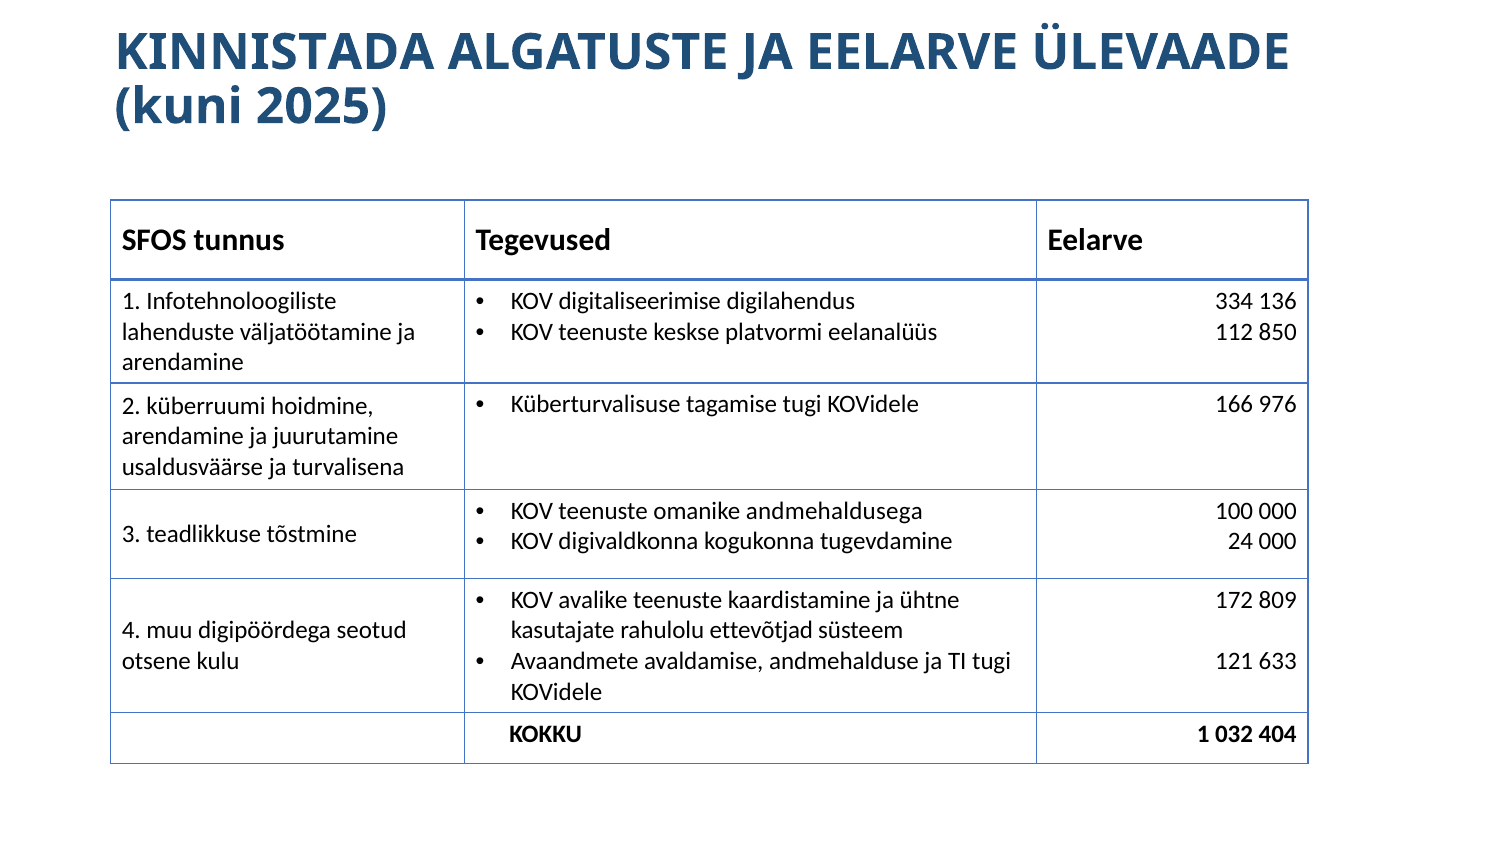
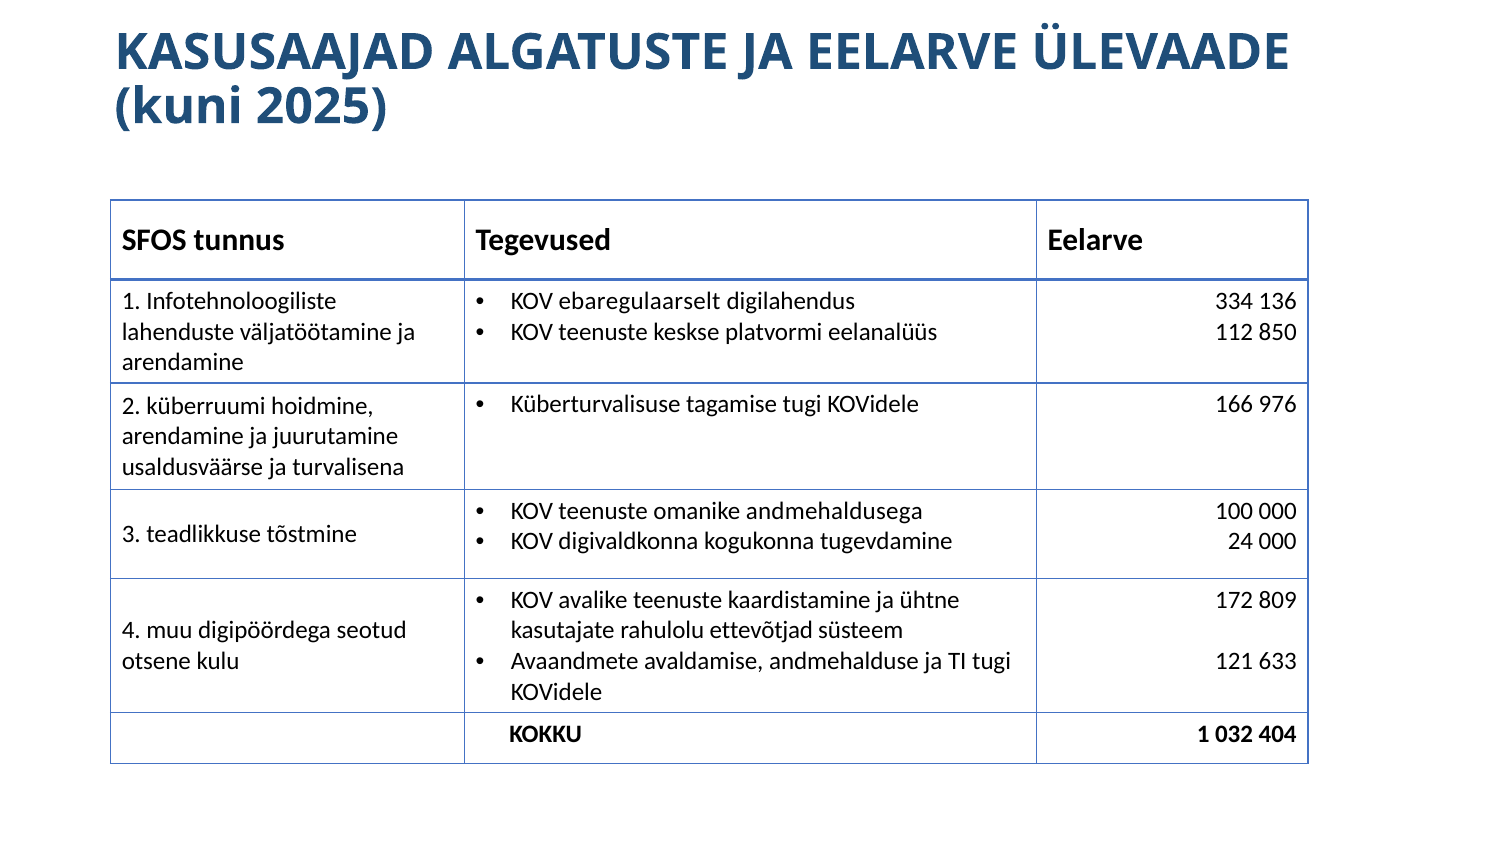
KINNISTADA: KINNISTADA -> KASUSAAJAD (274, 52)
digitaliseerimise: digitaliseerimise -> ebaregulaarselt (639, 301)
